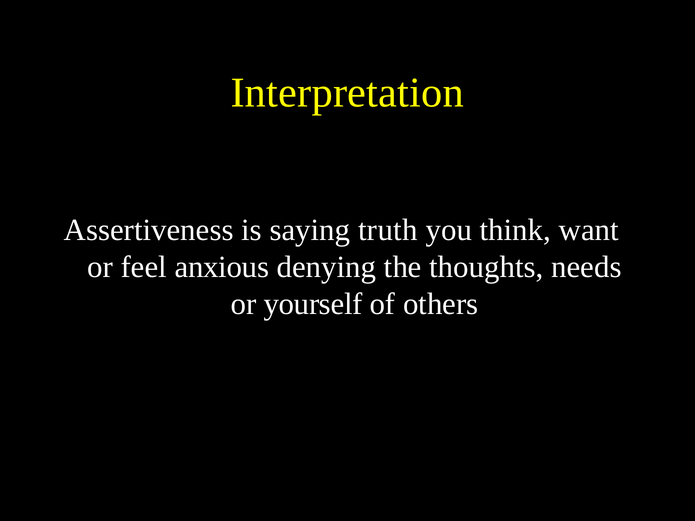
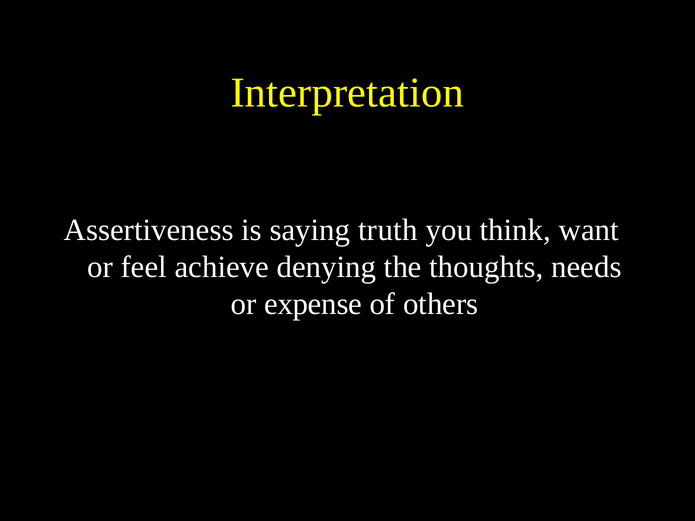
anxious: anxious -> achieve (222, 267)
yourself: yourself -> expense (313, 304)
